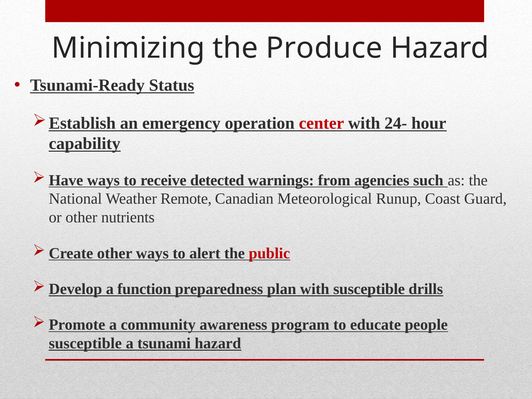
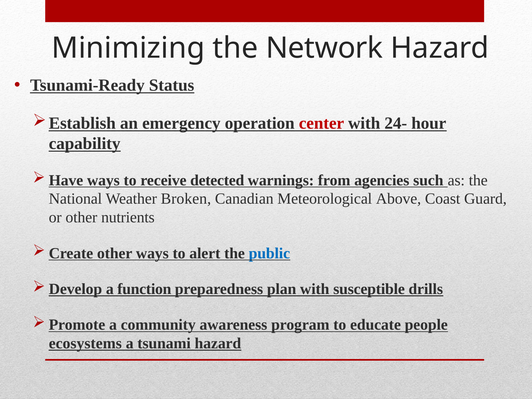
Produce: Produce -> Network (324, 48)
Remote: Remote -> Broken (186, 199)
Runup: Runup -> Above (399, 199)
public colour: red -> blue (269, 253)
susceptible: susceptible -> ecosystems (85, 343)
